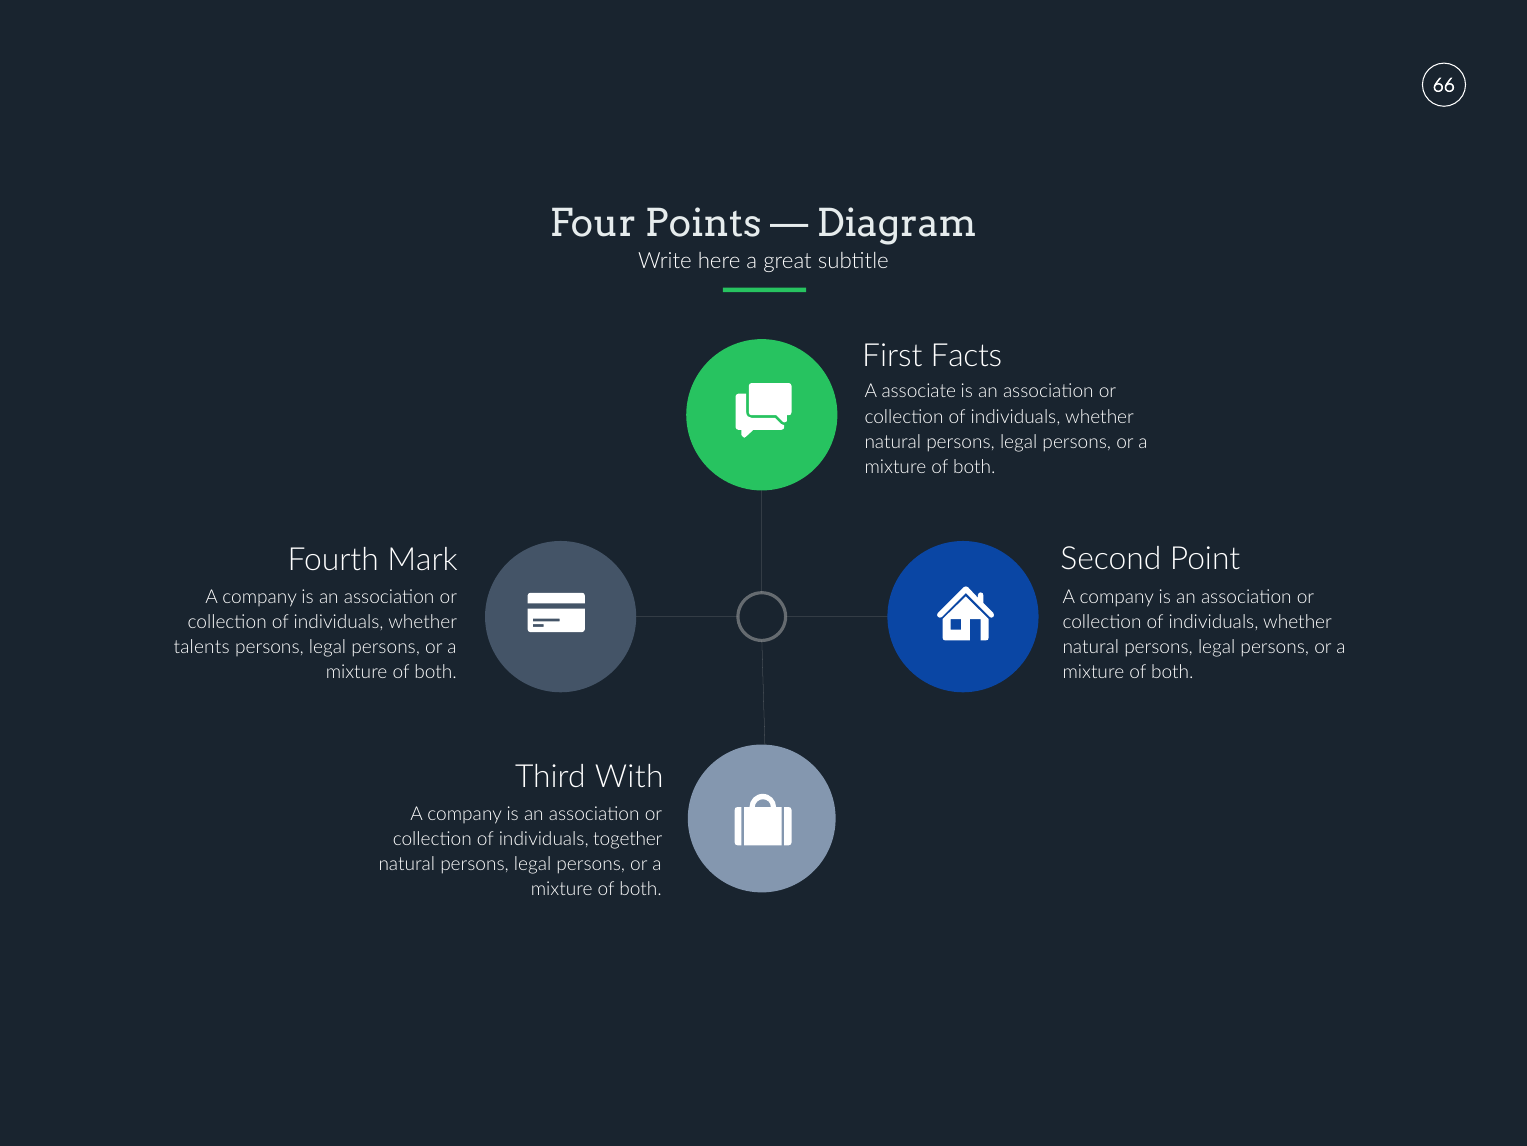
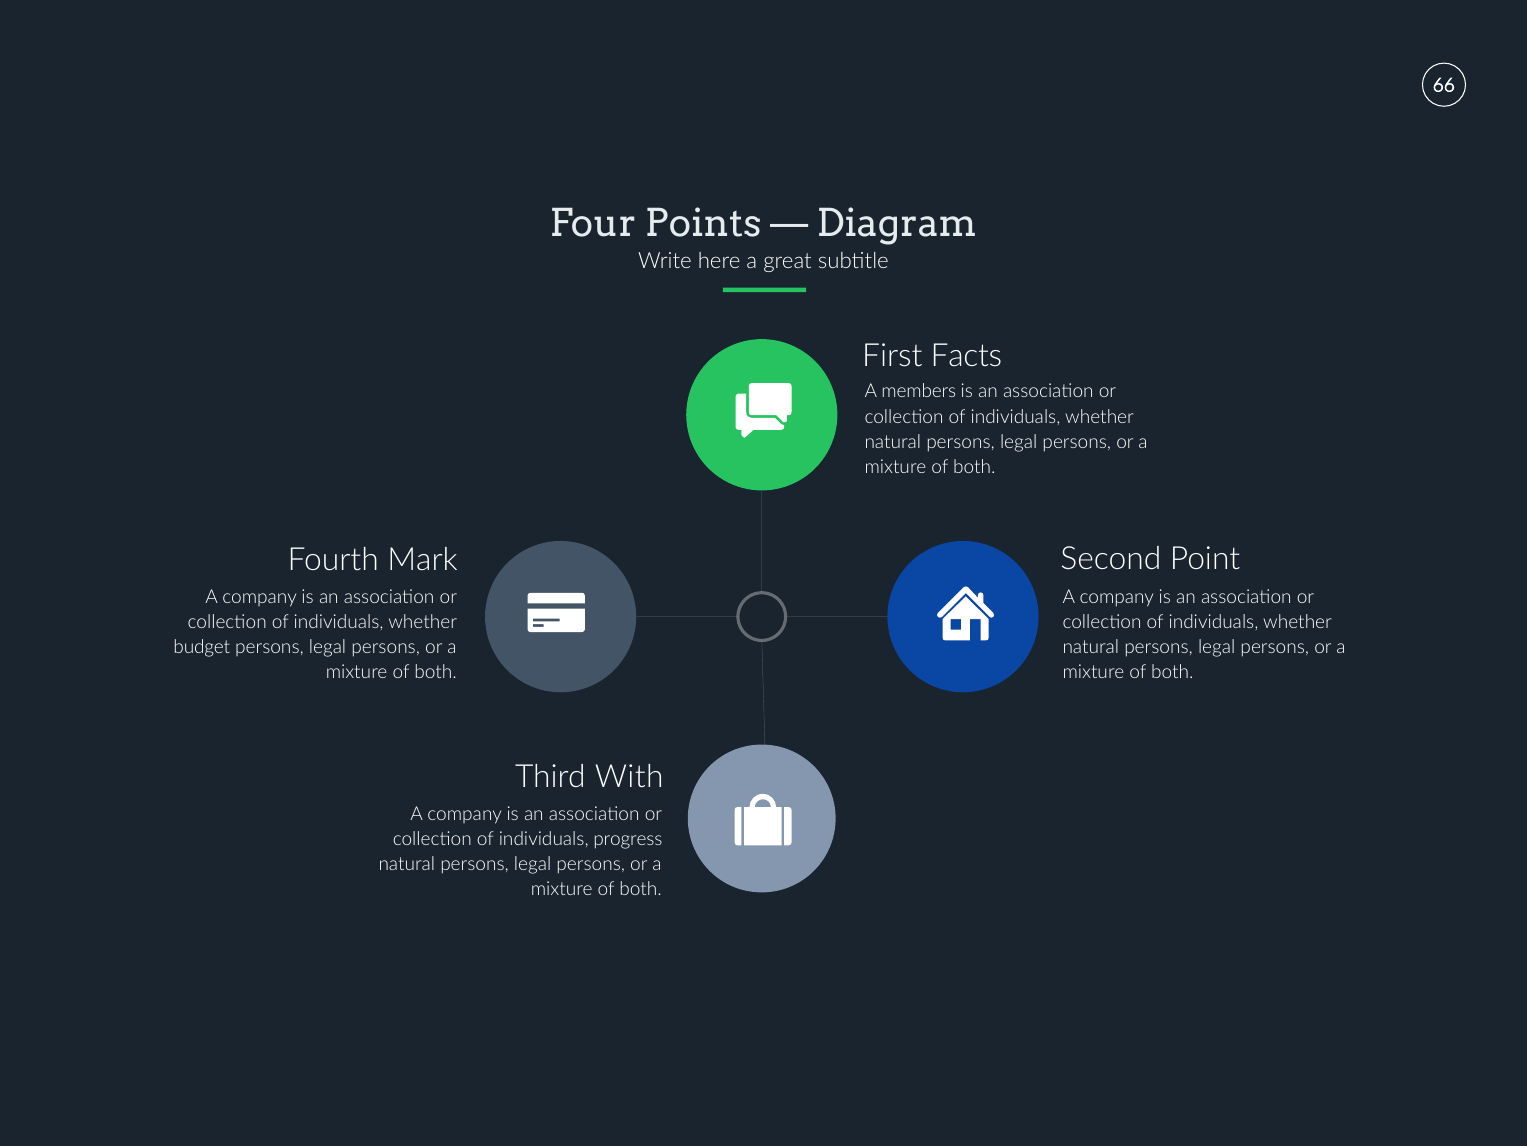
associate: associate -> members (919, 391)
talents: talents -> budget (202, 647)
together: together -> progress (628, 839)
